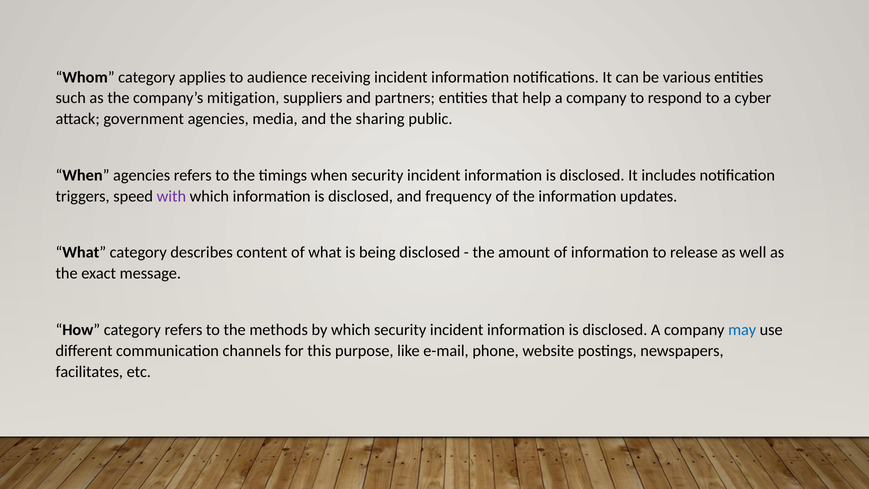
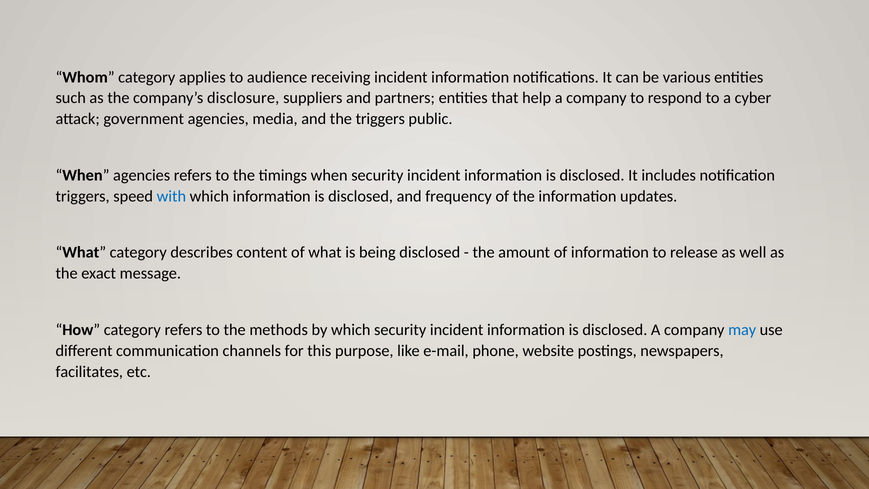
mitigation: mitigation -> disclosure (243, 98)
the sharing: sharing -> triggers (380, 119)
with colour: purple -> blue (171, 196)
